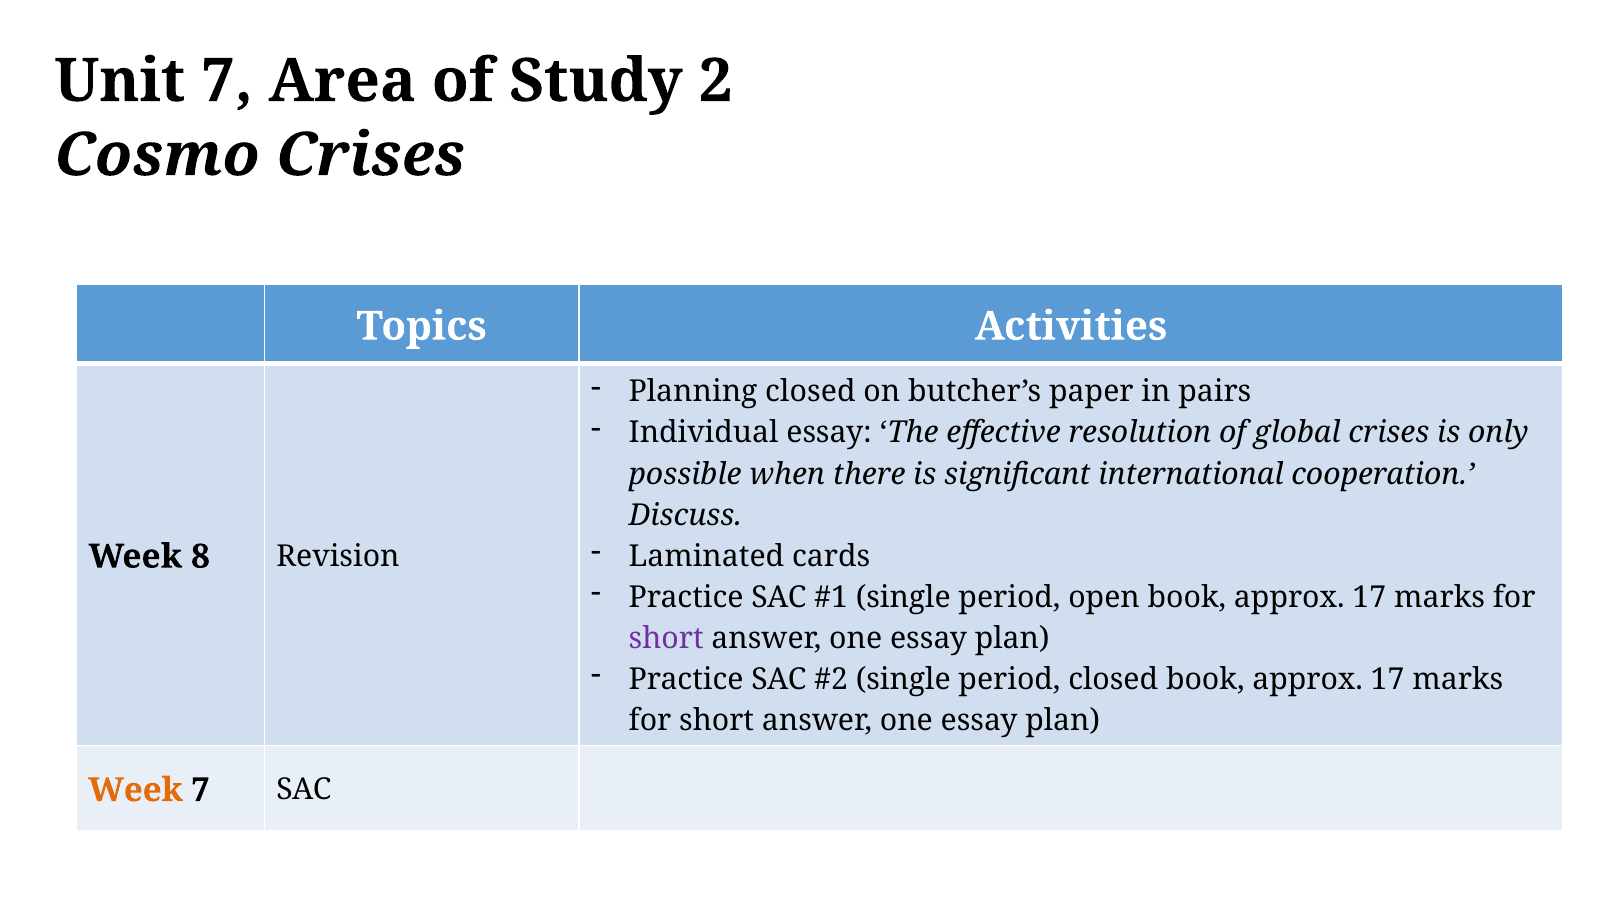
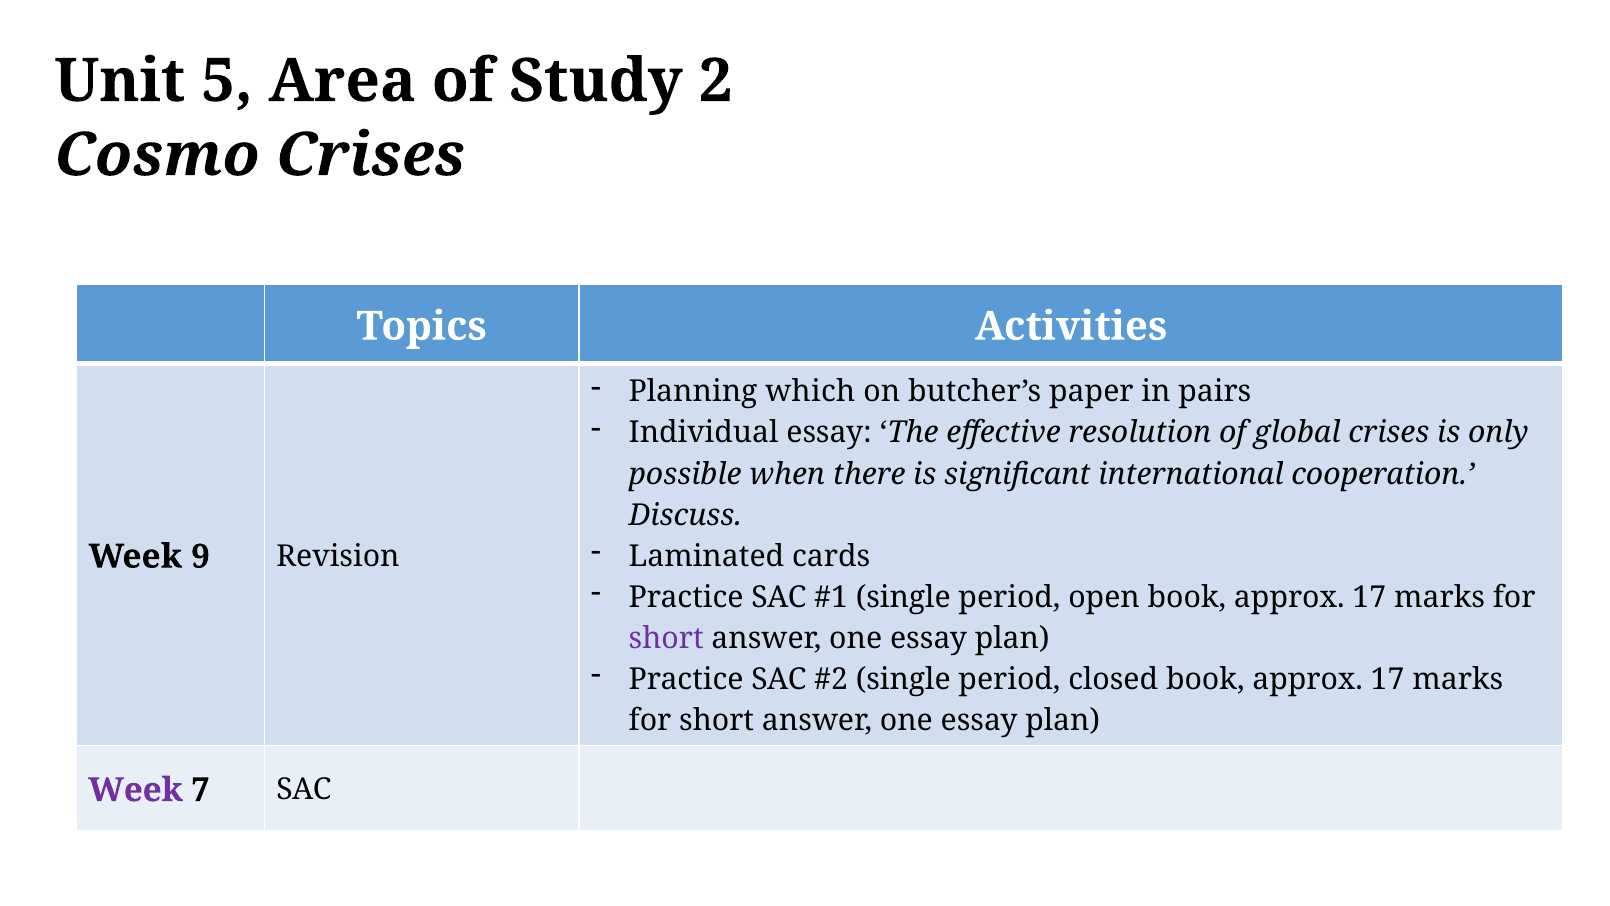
Unit 7: 7 -> 5 (227, 81)
Planning closed: closed -> which (810, 392)
8: 8 -> 9 (200, 556)
Week colour: orange -> purple (136, 790)
